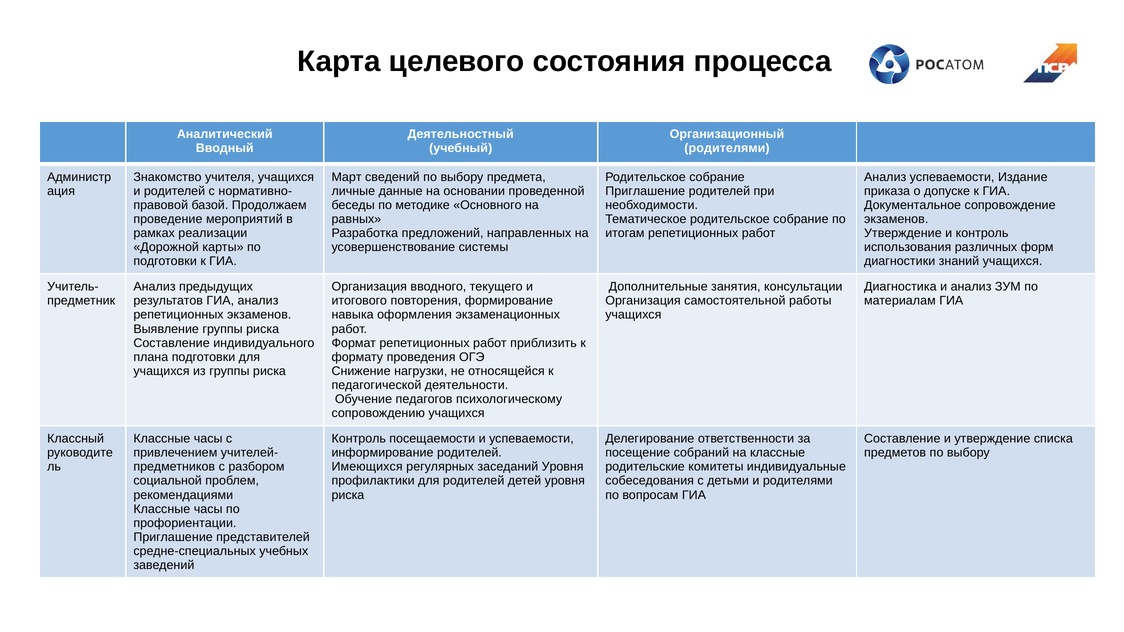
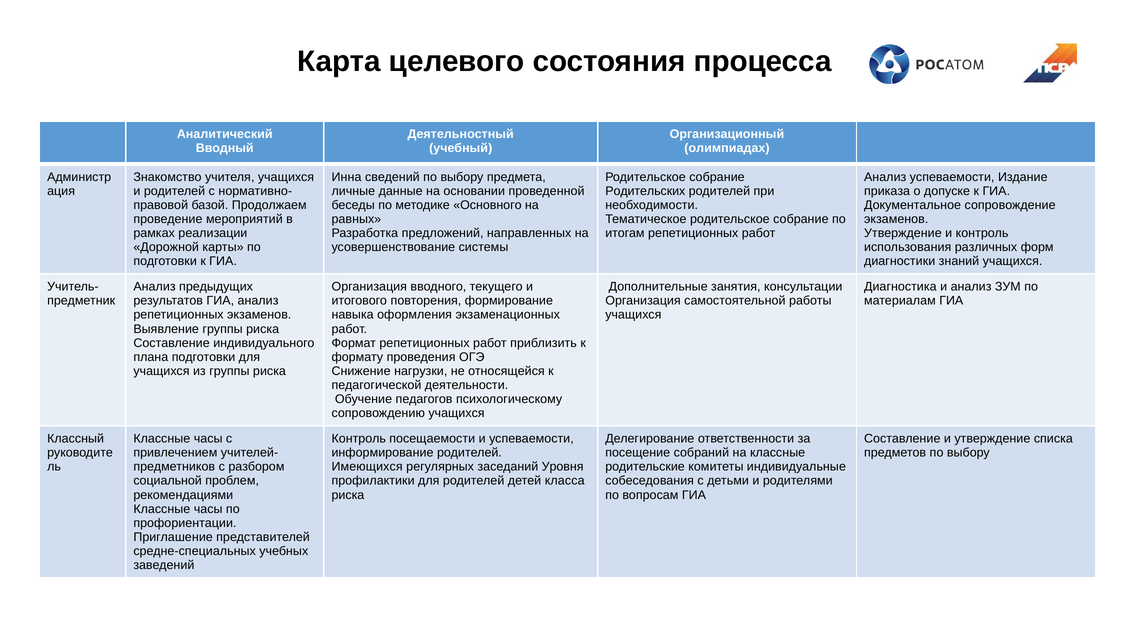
родителями: родителями -> олимпиадах (727, 148)
Март: Март -> Инна (347, 177)
Приглашение: Приглашение -> Родительских (645, 191)
детей уровня: уровня -> класса (565, 481)
